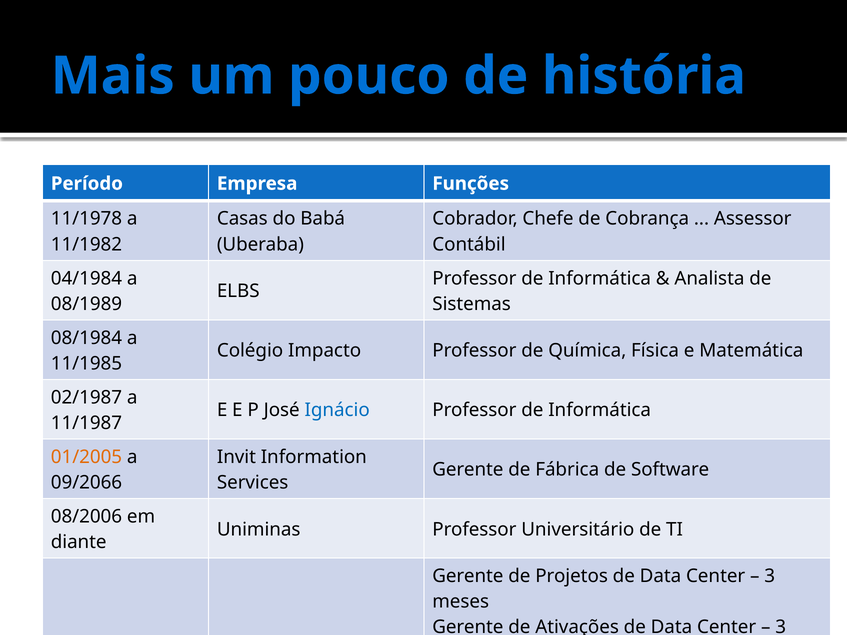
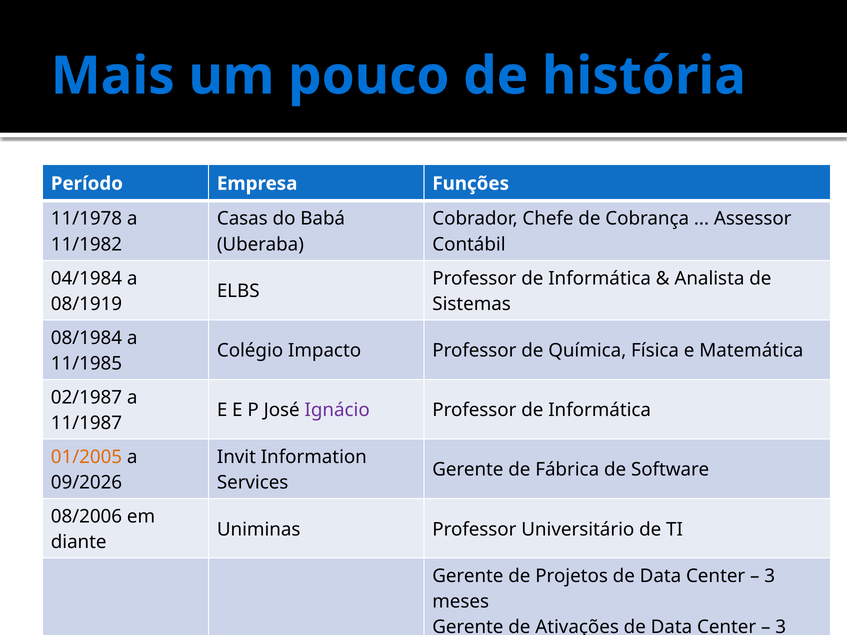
08/1989: 08/1989 -> 08/1919 (86, 304)
Ignácio colour: blue -> purple (337, 410)
09/2066: 09/2066 -> 09/2026 (86, 483)
